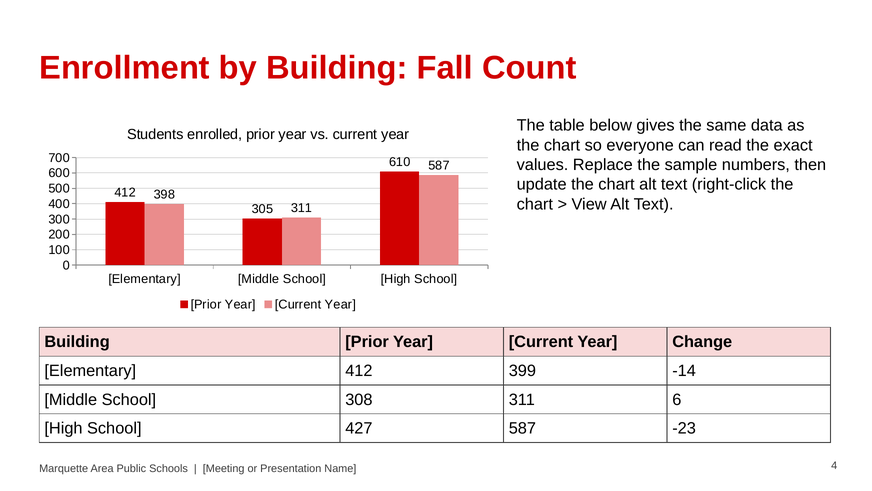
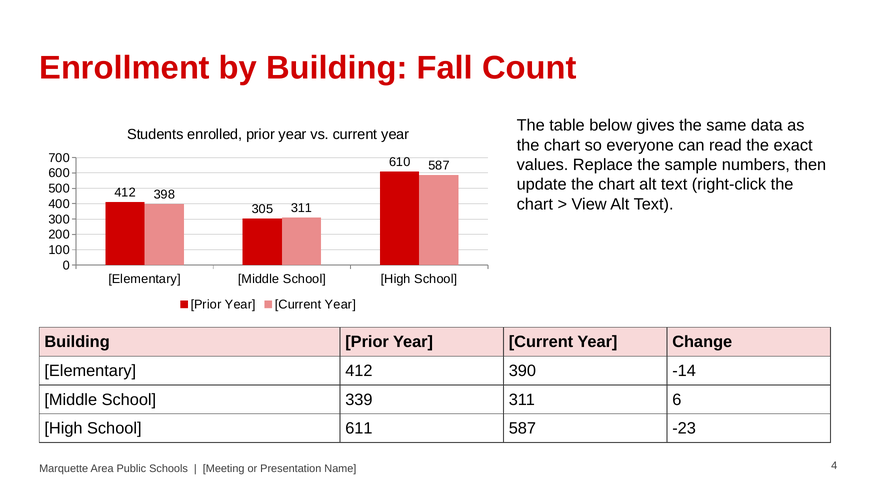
399: 399 -> 390 (522, 370)
308: 308 -> 339 (359, 399)
427: 427 -> 611 (359, 428)
